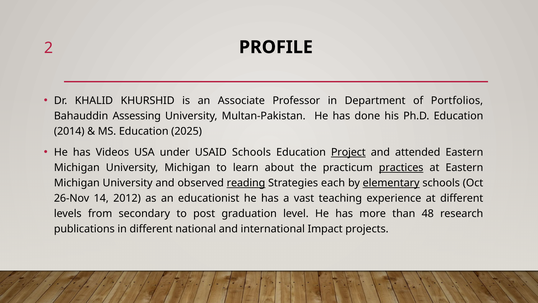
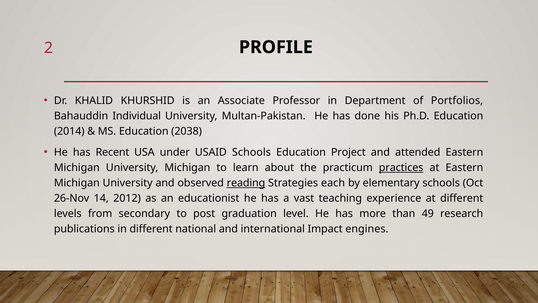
Assessing: Assessing -> Individual (137, 116)
2025: 2025 -> 2038 (187, 131)
Videos: Videos -> Recent (112, 152)
Project underline: present -> none (348, 152)
elementary underline: present -> none (391, 183)
48: 48 -> 49 (428, 213)
projects: projects -> engines (367, 229)
